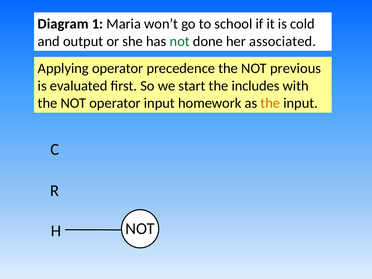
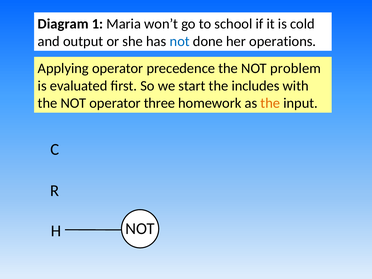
not colour: green -> blue (180, 41)
associated: associated -> operations (283, 41)
previous: previous -> problem (296, 68)
operator input: input -> three (159, 103)
